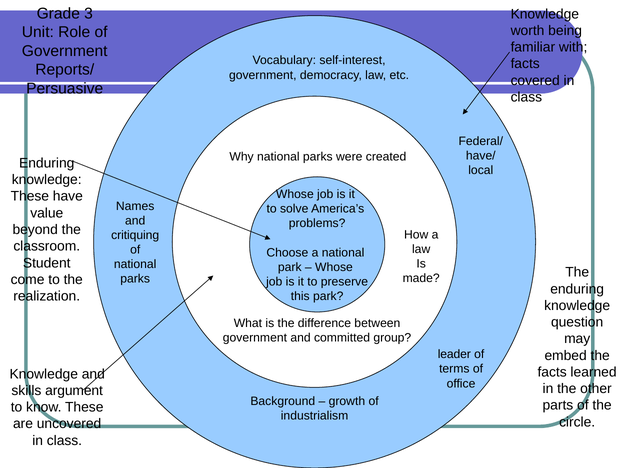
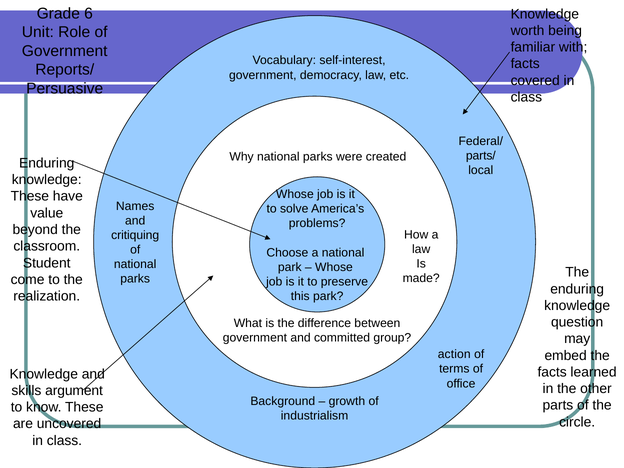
3: 3 -> 6 (89, 13)
have/: have/ -> parts/ (481, 156)
leader: leader -> action (454, 354)
